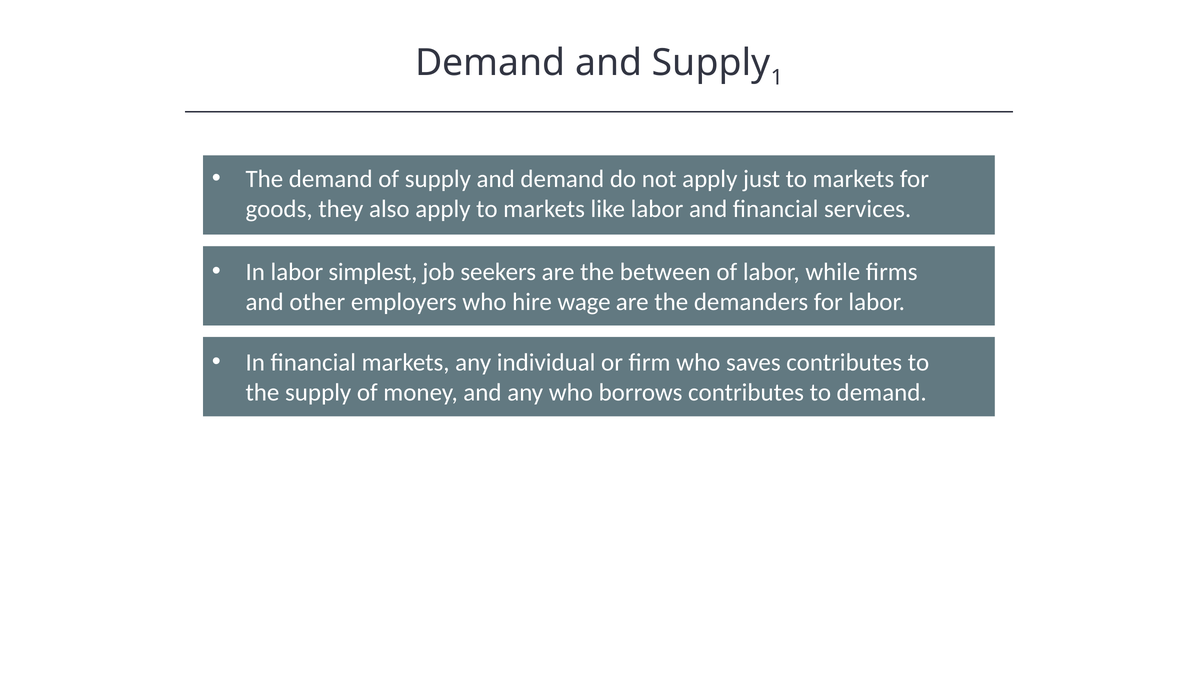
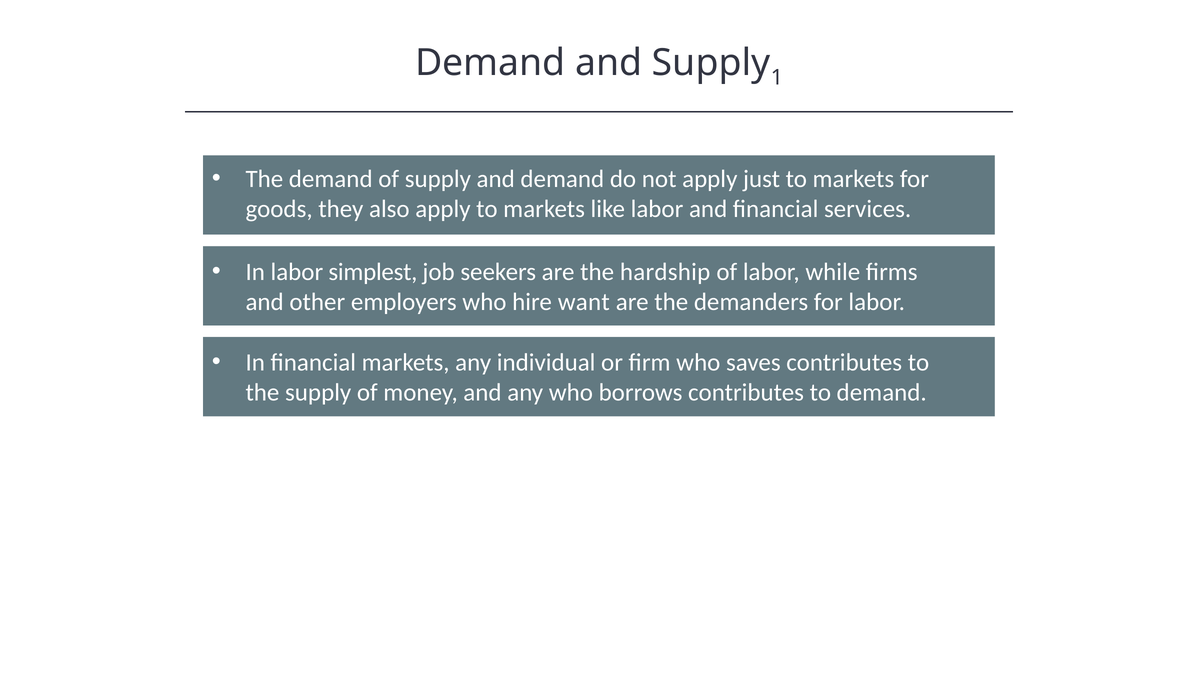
between: between -> hardship (665, 272)
wage: wage -> want (584, 302)
